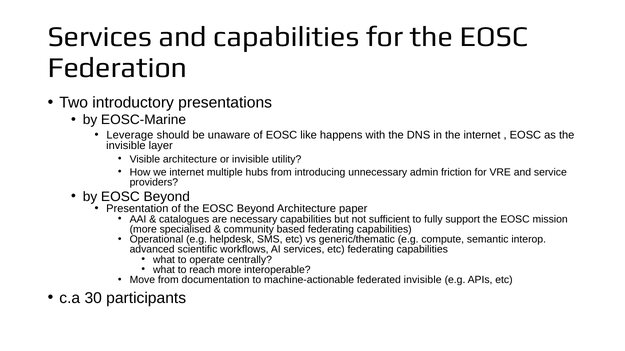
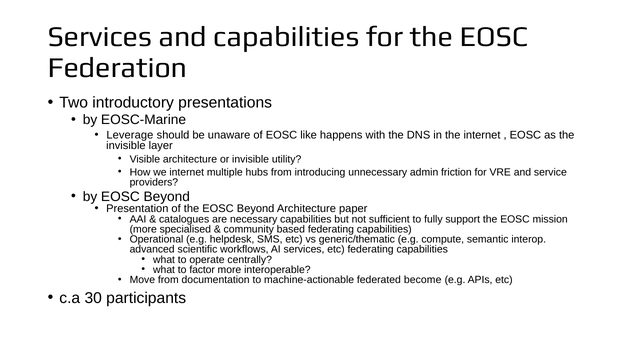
reach: reach -> factor (202, 270)
federated invisible: invisible -> become (423, 280)
